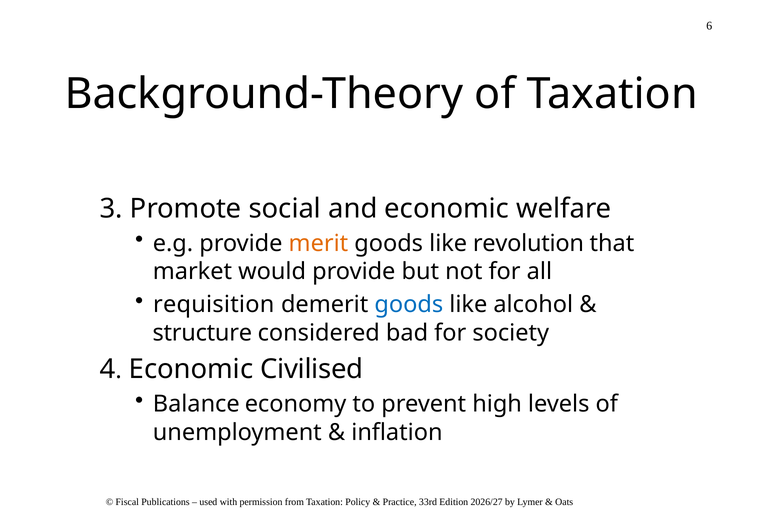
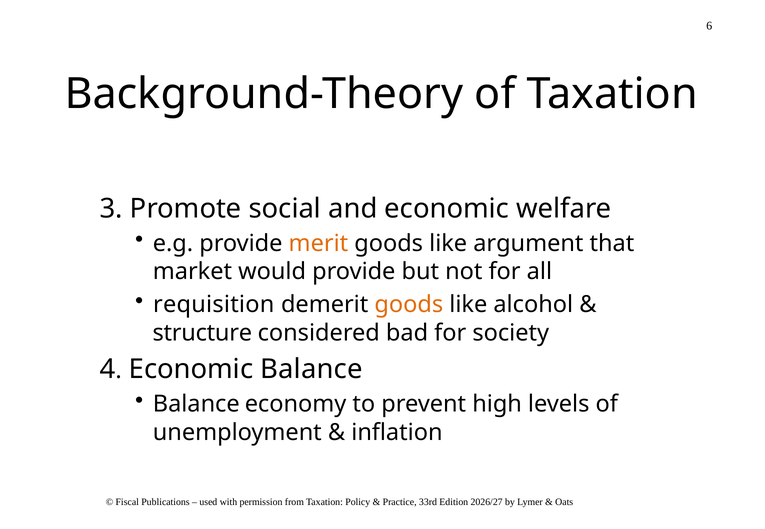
revolution: revolution -> argument (528, 244)
goods colour: blue -> orange (409, 305)
Economic Civilised: Civilised -> Balance (311, 370)
